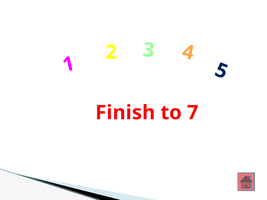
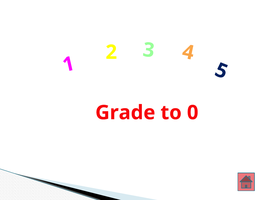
Finish: Finish -> Grade (125, 113)
7: 7 -> 0 (193, 113)
